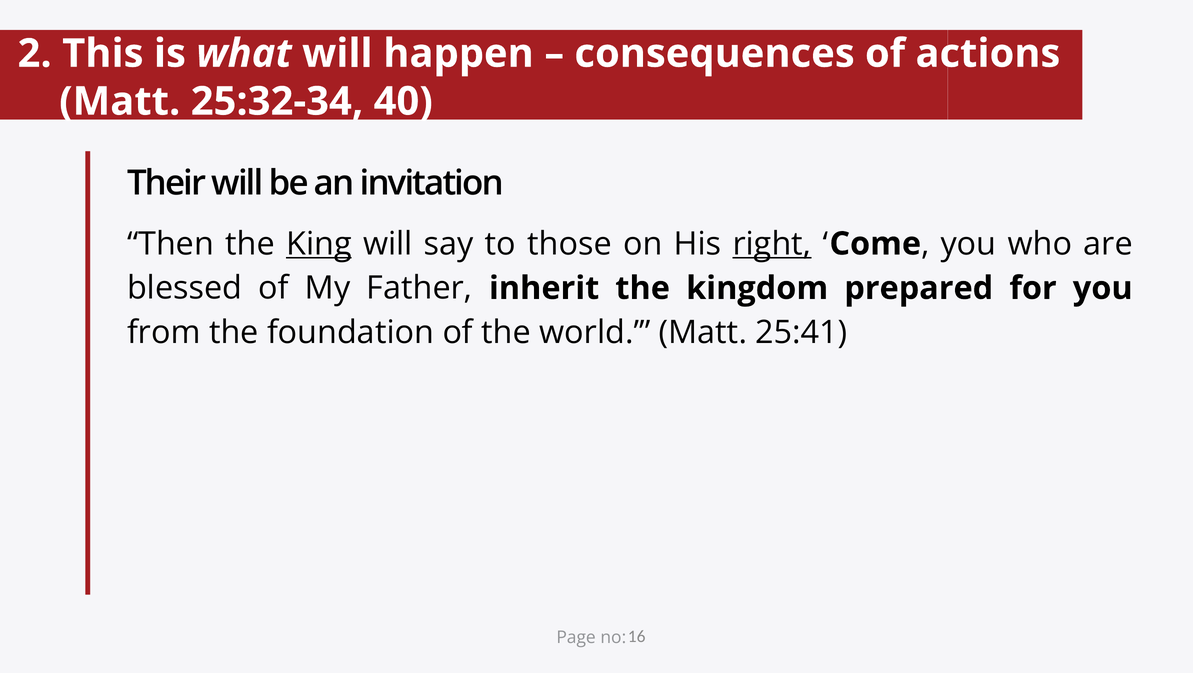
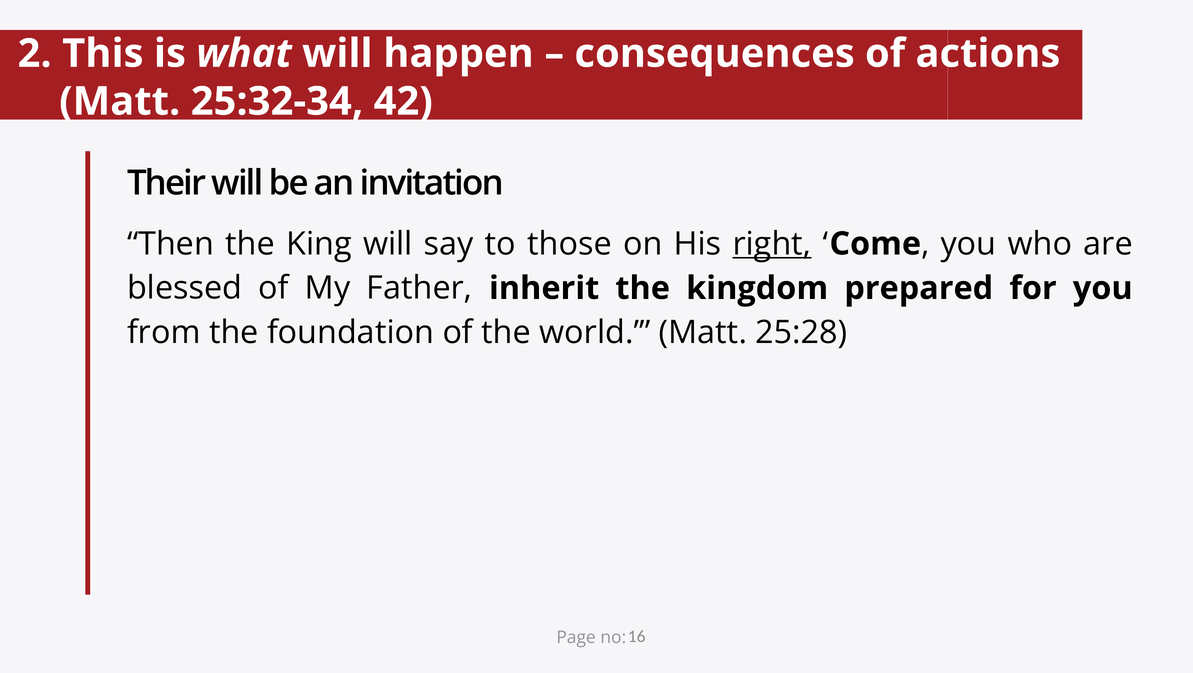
40: 40 -> 42 (403, 101)
King underline: present -> none (319, 244)
25:41: 25:41 -> 25:28 (801, 332)
